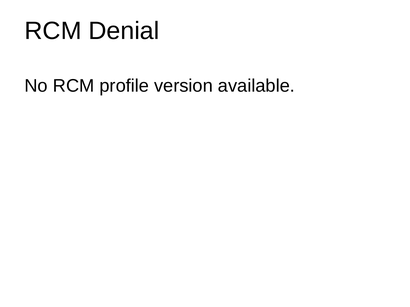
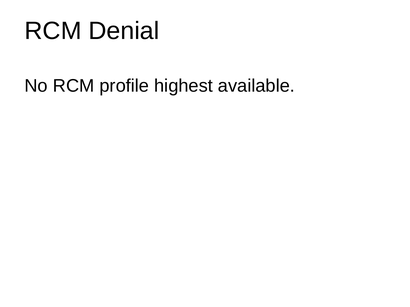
version: version -> highest (184, 86)
